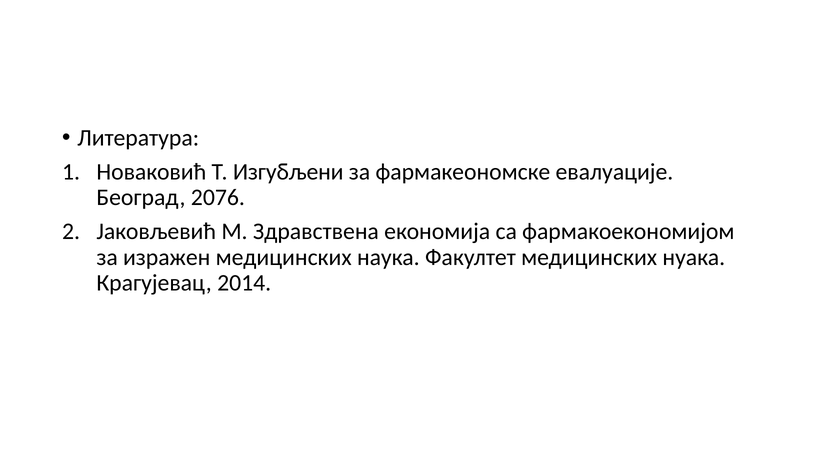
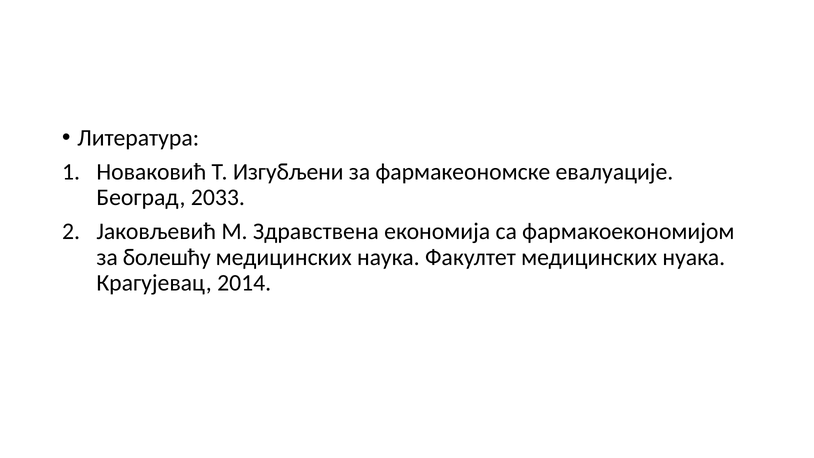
2076: 2076 -> 2033 (218, 197)
изражен: изражен -> болешћу (167, 257)
